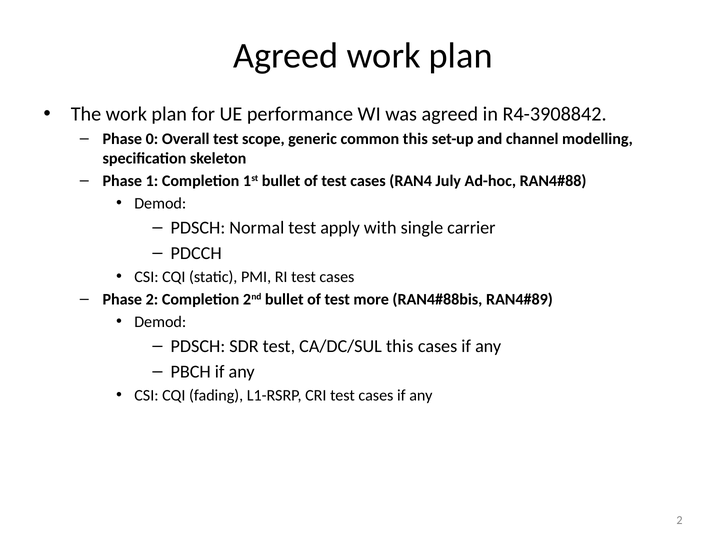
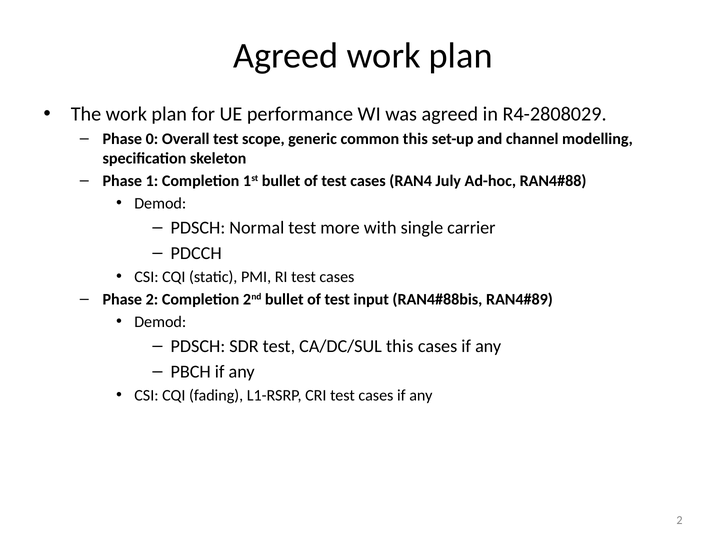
R4-3908842: R4-3908842 -> R4-2808029 (555, 114)
apply: apply -> more (340, 228)
more: more -> input (371, 299)
